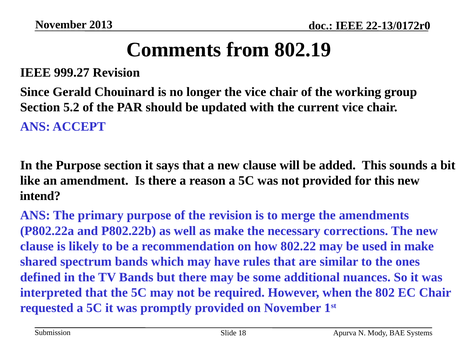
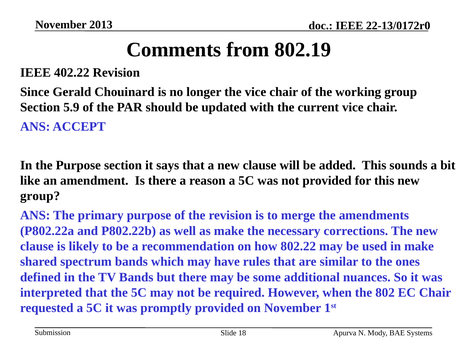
999.27: 999.27 -> 402.22 (72, 73)
5.2: 5.2 -> 5.9 (71, 107)
intend: intend -> group (40, 196)
